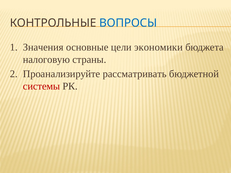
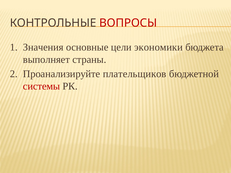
ВОПРОСЫ colour: blue -> red (128, 23)
налоговую: налоговую -> выполняет (46, 60)
рассматривать: рассматривать -> плательщиков (135, 74)
